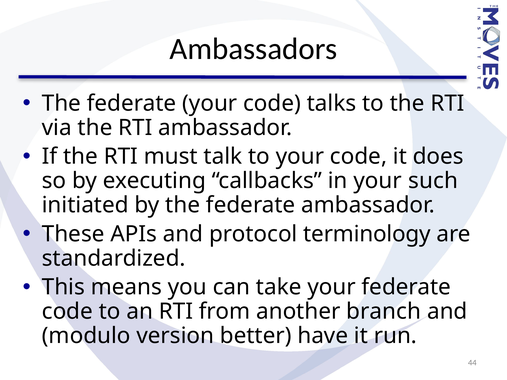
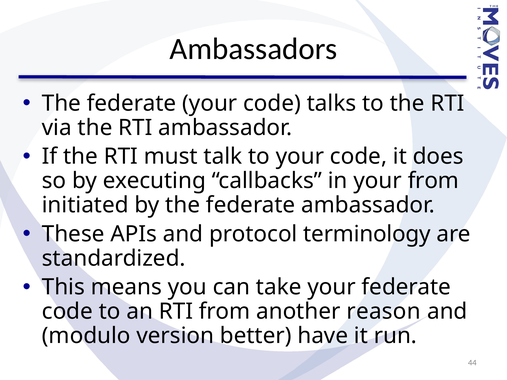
your such: such -> from (433, 181)
branch: branch -> reason (384, 312)
